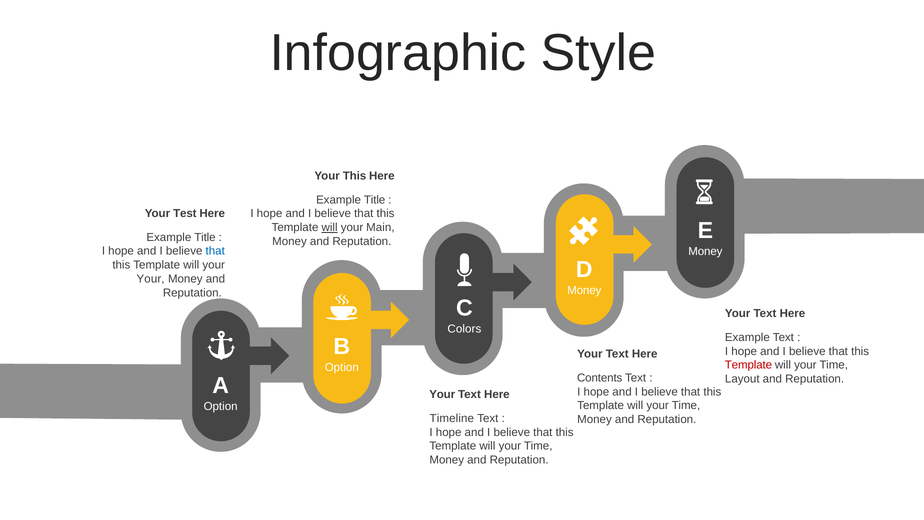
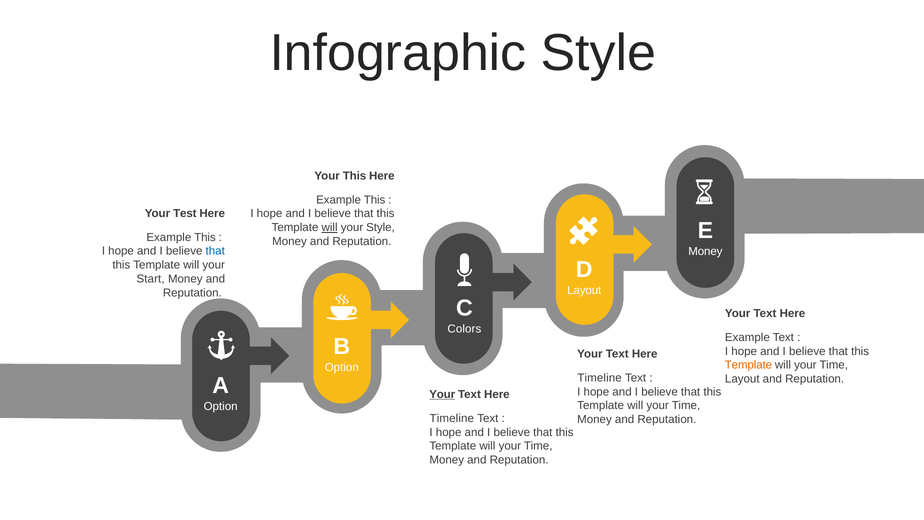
Title: Title -> This (375, 200)
your Main: Main -> Style (380, 227)
Title: Title -> This (205, 237)
Your: Your -> Start (151, 279)
Money: Money -> Layout (584, 290)
Template colour: red -> orange (748, 365)
Contents: Contents -> Timeline (600, 378)
Your underline: none -> present (442, 394)
